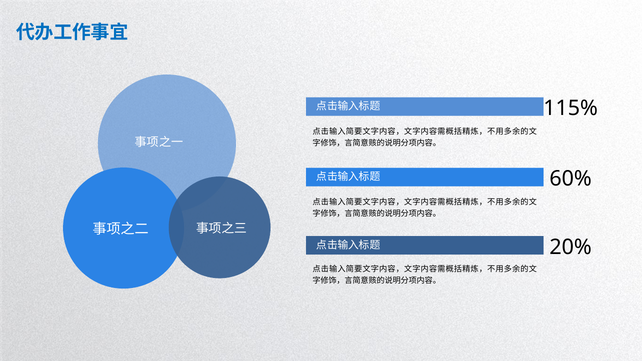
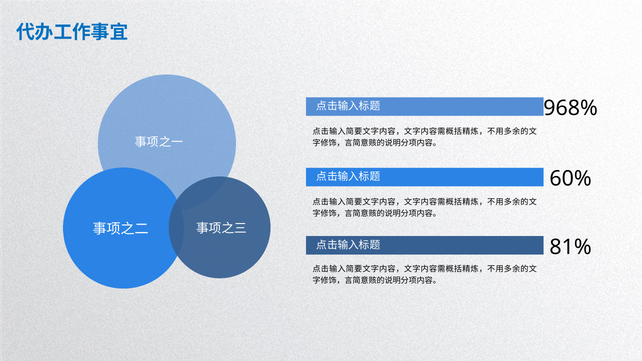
115%: 115% -> 968% (571, 108)
20%: 20% -> 81% (571, 247)
